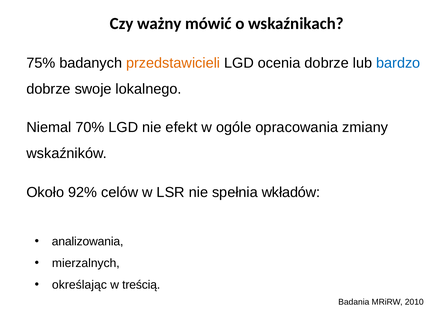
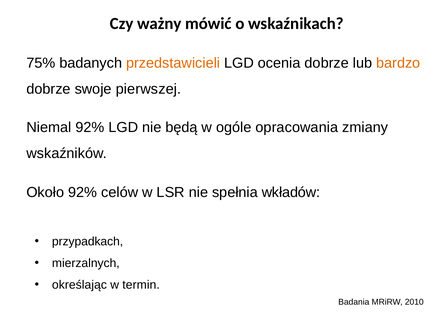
bardzo colour: blue -> orange (398, 63)
lokalnego: lokalnego -> pierwszej (149, 89)
Niemal 70%: 70% -> 92% (90, 127)
efekt: efekt -> będą (182, 127)
analizowania: analizowania -> przypadkach (88, 241)
treścią: treścią -> termin (141, 285)
